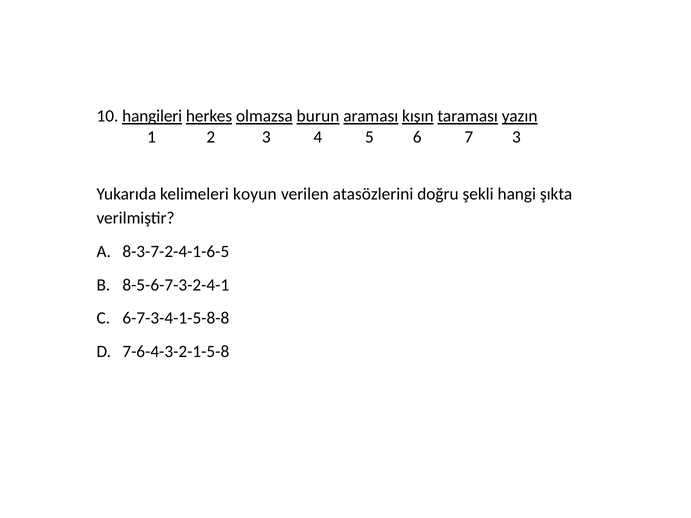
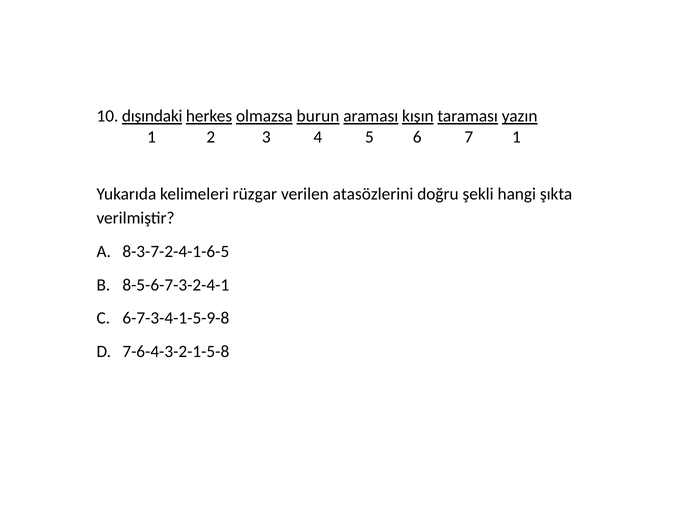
hangileri: hangileri -> dışındaki (152, 116)
7 3: 3 -> 1 (516, 137)
koyun: koyun -> rüzgar (255, 194)
6-7-3-4-1-5-8-8: 6-7-3-4-1-5-8-8 -> 6-7-3-4-1-5-9-8 (176, 318)
